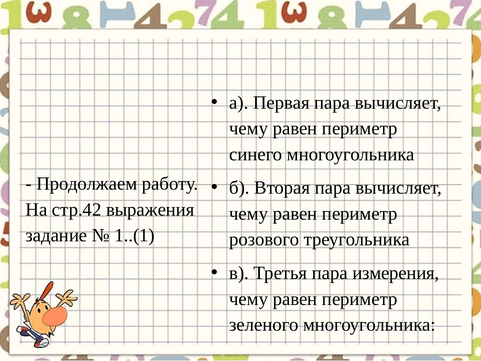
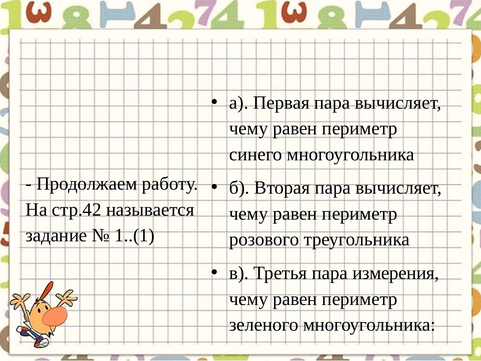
выражения: выражения -> называется (150, 209)
